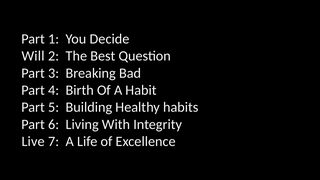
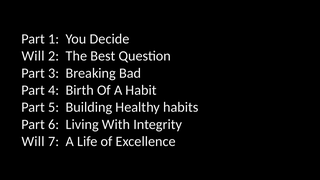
Live: Live -> Will (33, 141)
